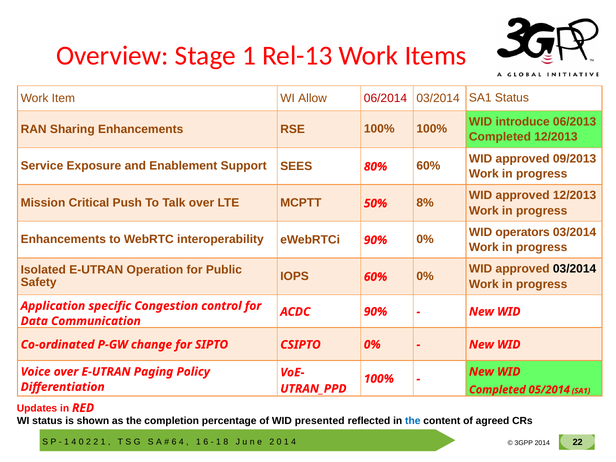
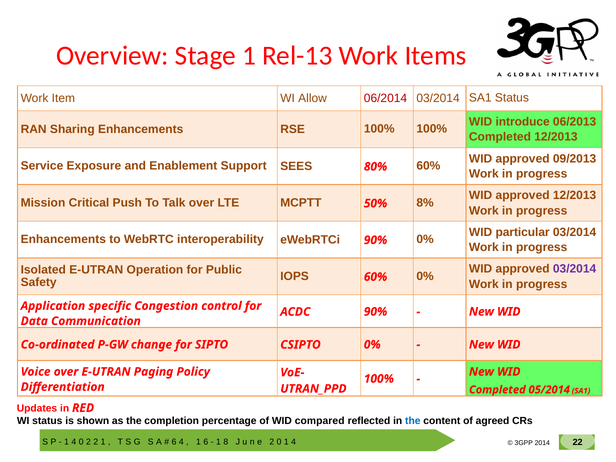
operators: operators -> particular (523, 232)
03/2014 colour: black -> purple (575, 269)
presented: presented -> compared (320, 421)
